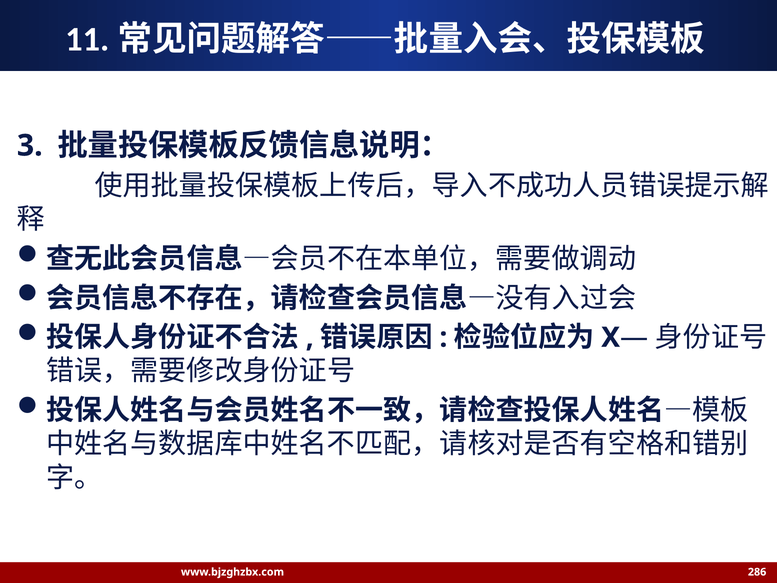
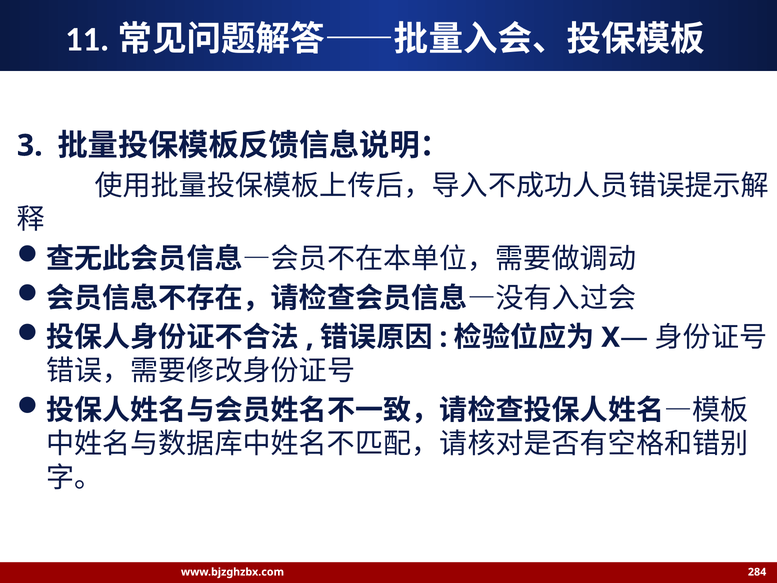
286: 286 -> 284 (757, 572)
